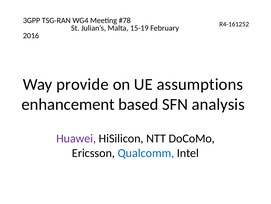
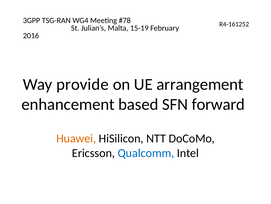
assumptions: assumptions -> arrangement (200, 84)
analysis: analysis -> forward (218, 104)
Huawei colour: purple -> orange (76, 138)
